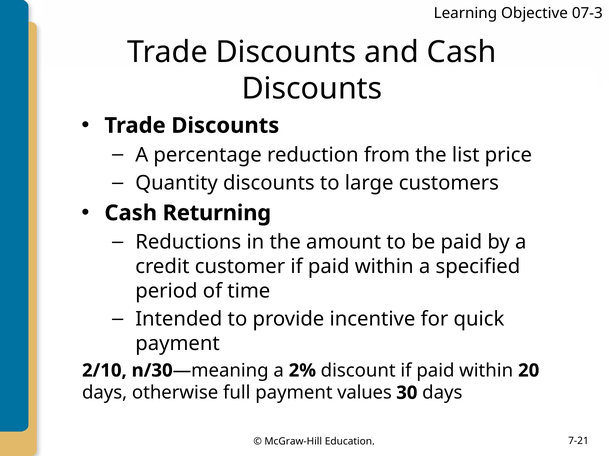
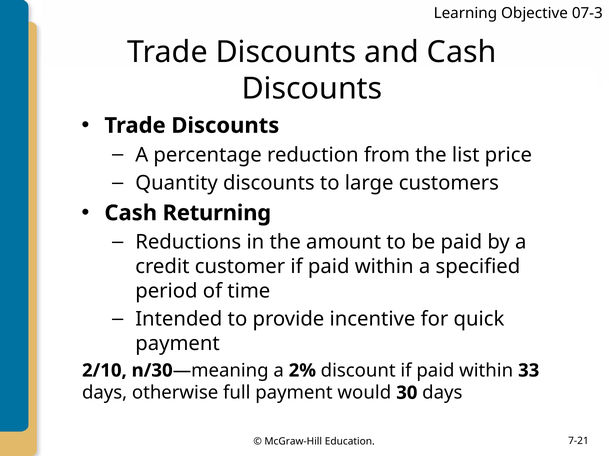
20: 20 -> 33 (529, 371)
values: values -> would (364, 393)
